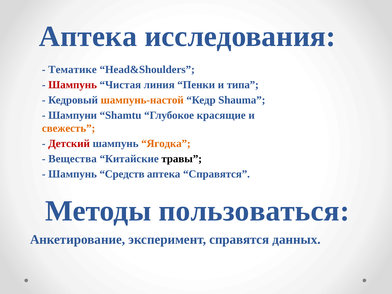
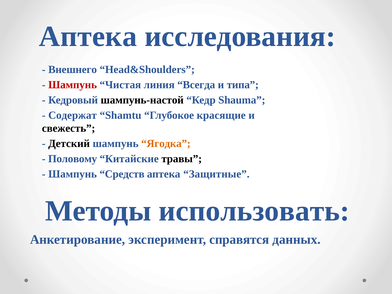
Тематике: Тематике -> Внешнего (73, 70)
Пенки: Пенки -> Всегда (196, 85)
шампунь-настой colour: orange -> black (142, 100)
Шампуни: Шампуни -> Содержат (73, 115)
свежесть colour: orange -> black (69, 128)
Детский colour: red -> black (69, 144)
Вещества: Вещества -> Половому (73, 159)
аптека Справятся: Справятся -> Защитные (216, 174)
пользоваться: пользоваться -> использовать (254, 211)
